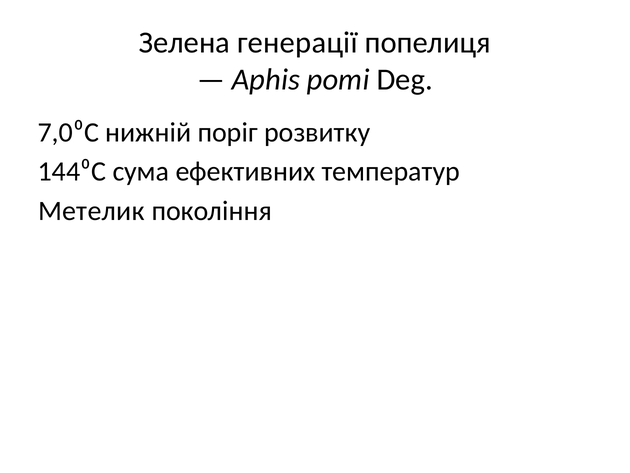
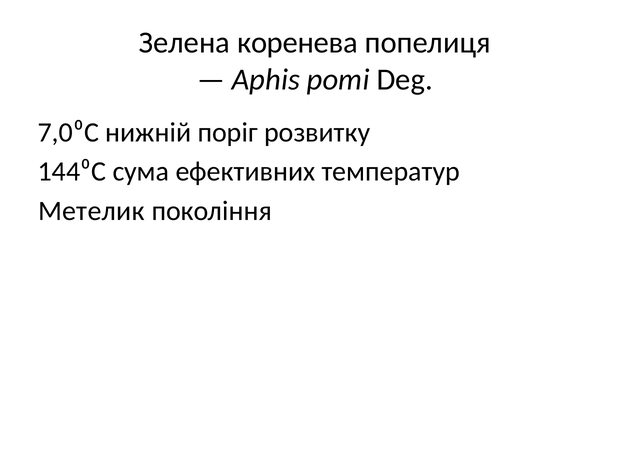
генерації: генерації -> коренева (298, 43)
